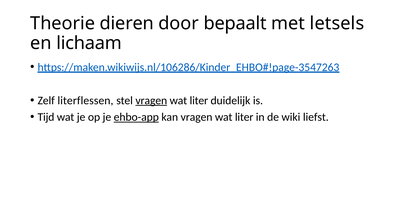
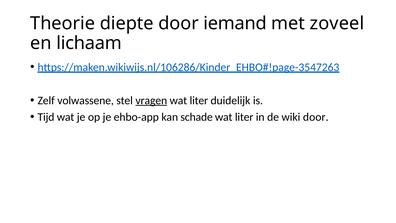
dieren: dieren -> diepte (127, 23)
bepaalt: bepaalt -> iemand (235, 23)
letsels: letsels -> zoveel (337, 23)
literflessen: literflessen -> volwassene (86, 100)
ehbo-app underline: present -> none (136, 117)
kan vragen: vragen -> schade (197, 117)
wiki liefst: liefst -> door (316, 117)
